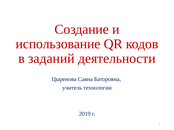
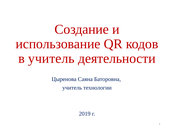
в заданий: заданий -> учитель (51, 59)
